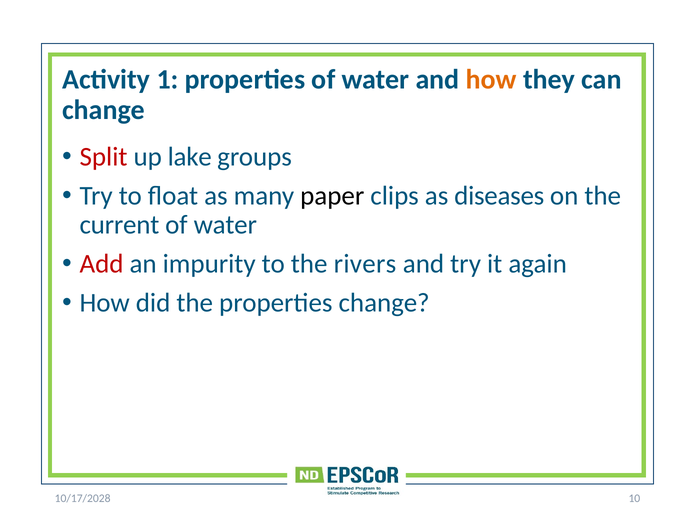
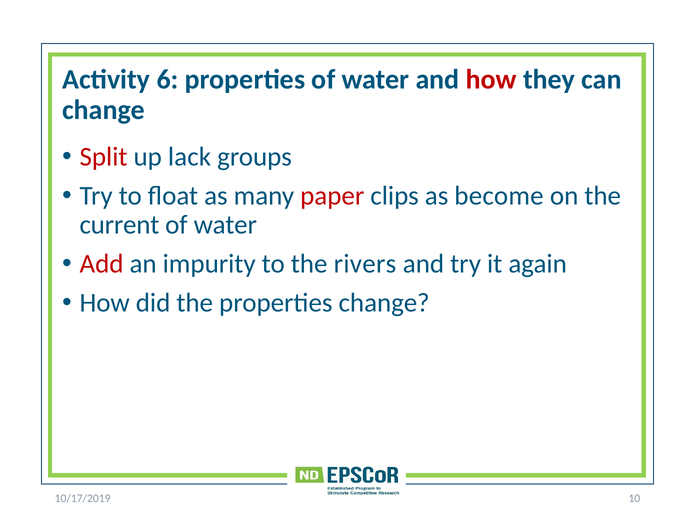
1: 1 -> 6 (167, 79)
how colour: orange -> red (491, 79)
lake: lake -> lack (189, 157)
paper colour: black -> red (332, 196)
diseases: diseases -> become (499, 196)
10/17/2028: 10/17/2028 -> 10/17/2019 (83, 498)
